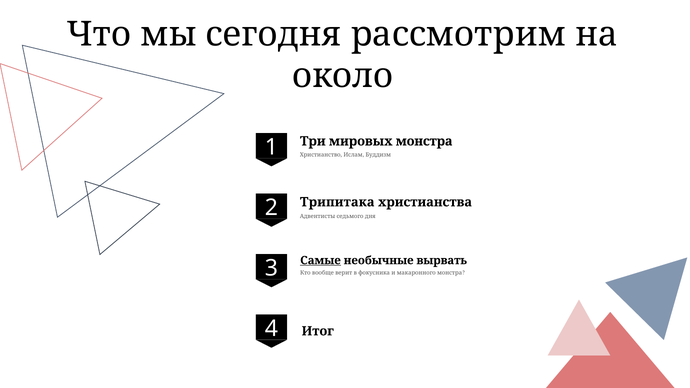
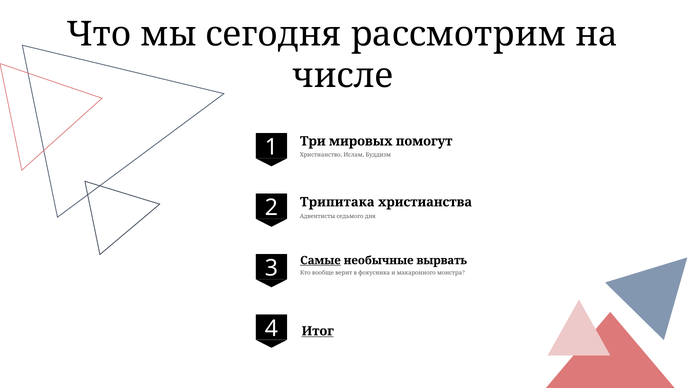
около: около -> числе (343, 76)
мировых монстра: монстра -> помогут (424, 141)
Итог underline: none -> present (318, 331)
